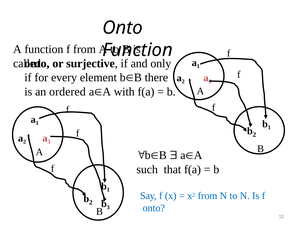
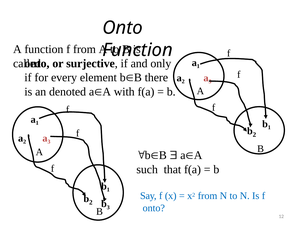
ordered: ordered -> denoted (68, 92)
